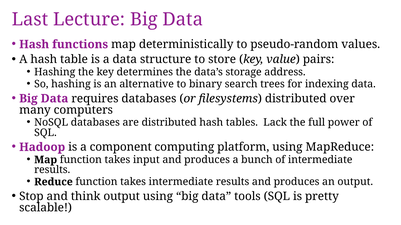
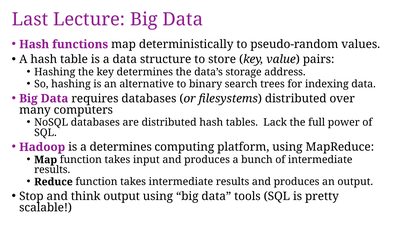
a component: component -> determines (121, 147)
